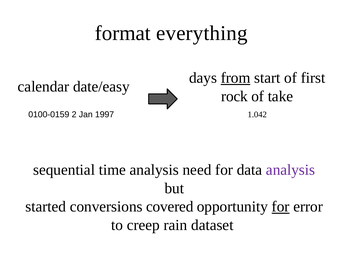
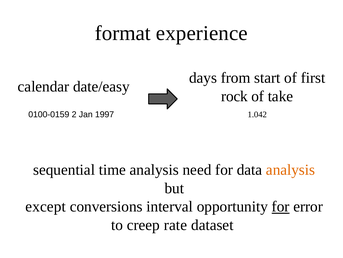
everything: everything -> experience (202, 33)
from underline: present -> none (236, 78)
analysis colour: purple -> orange (291, 169)
started: started -> except (46, 206)
covered: covered -> interval (170, 206)
rain: rain -> rate (175, 224)
